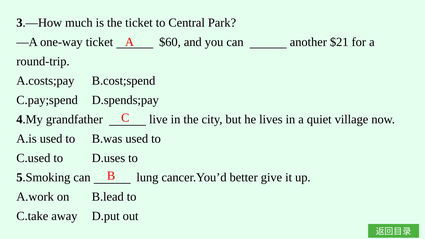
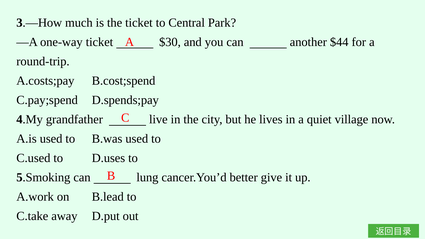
$60: $60 -> $30 (170, 42)
$21: $21 -> $44 (339, 42)
